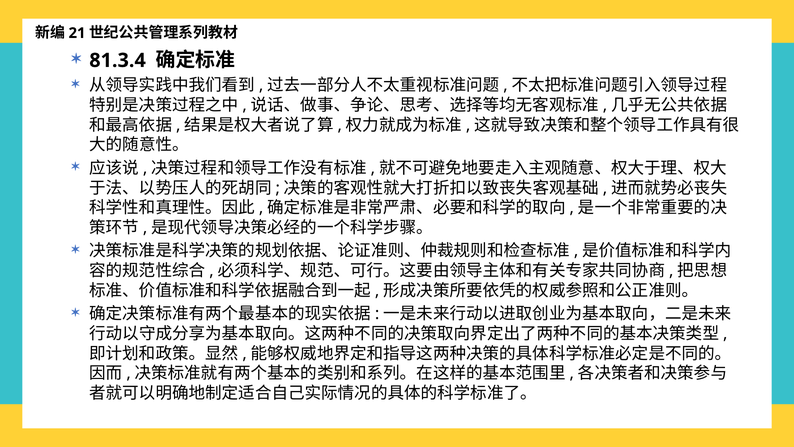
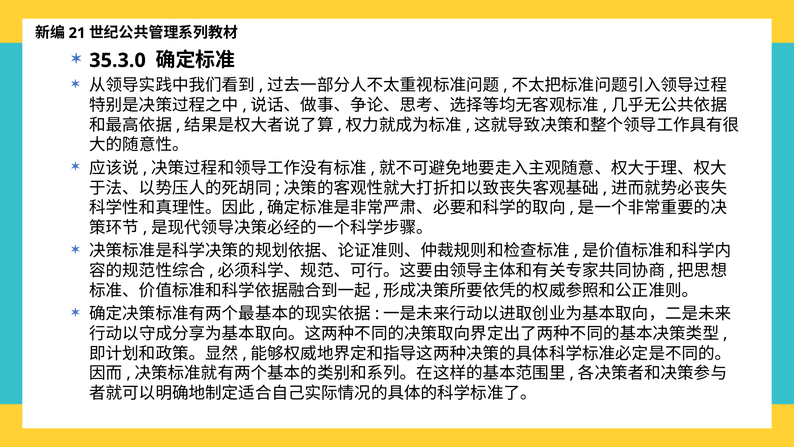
81.3.4: 81.3.4 -> 35.3.0 (118, 60)
